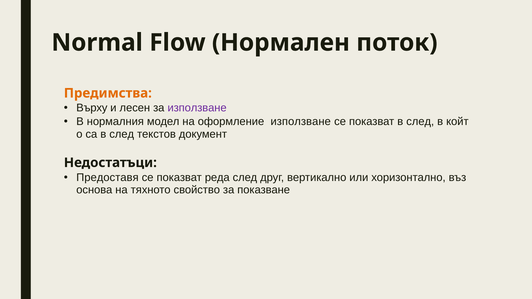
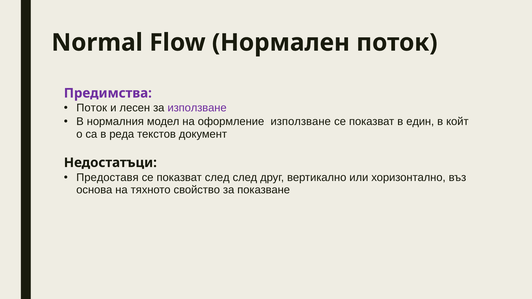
Предимства colour: orange -> purple (108, 93)
Върху: Върху -> Поток (92, 108)
показват в след: след -> един (420, 122)
са в след: след -> реда (122, 134)
показват реда: реда -> след (217, 178)
